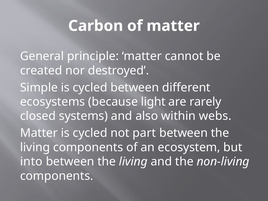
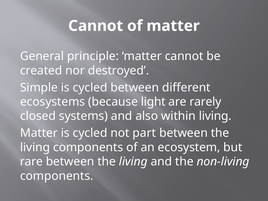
Carbon: Carbon -> Cannot (96, 26)
within webs: webs -> living (215, 116)
into: into -> rare (31, 162)
